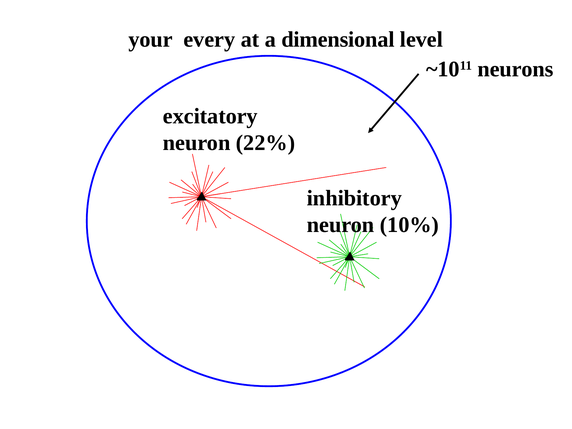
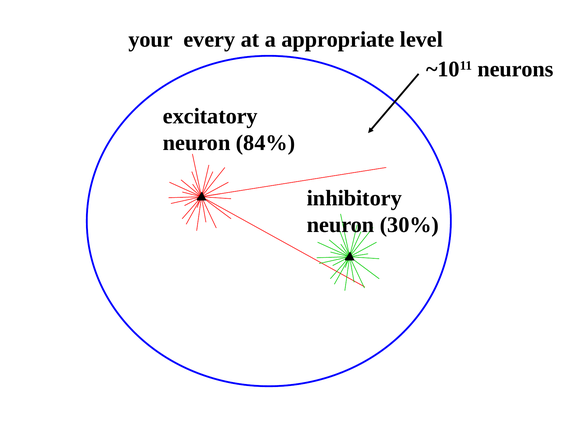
dimensional: dimensional -> appropriate (338, 39)
22%: 22% -> 84% (266, 143)
10%: 10% -> 30% (409, 225)
